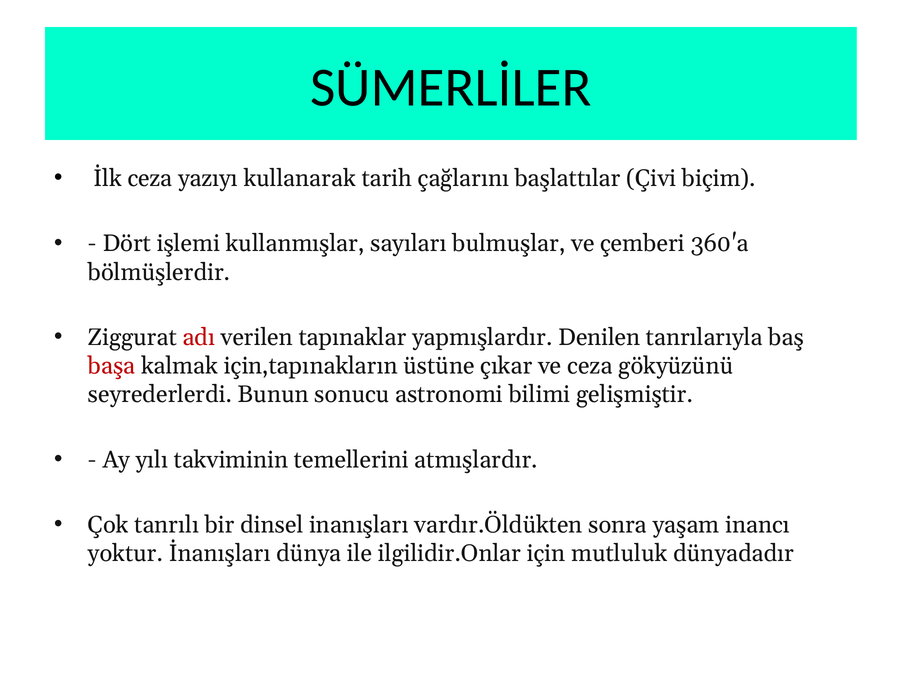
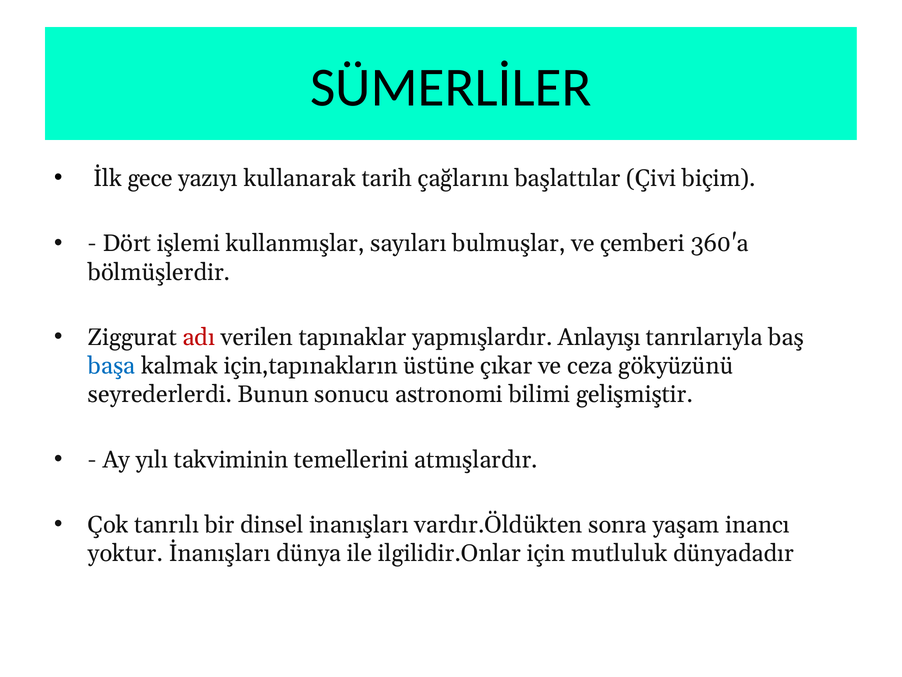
İlk ceza: ceza -> gece (150, 178)
Denilen: Denilen -> Anlayışı (599, 337)
başa colour: red -> blue (112, 366)
